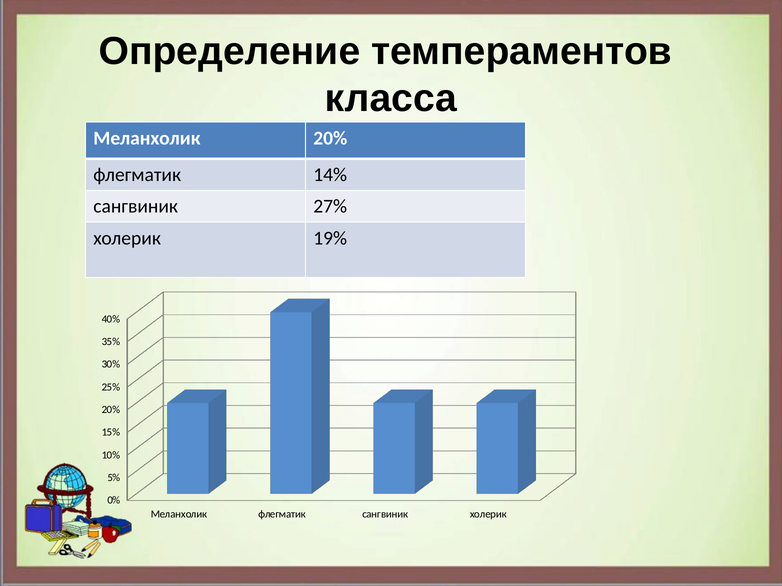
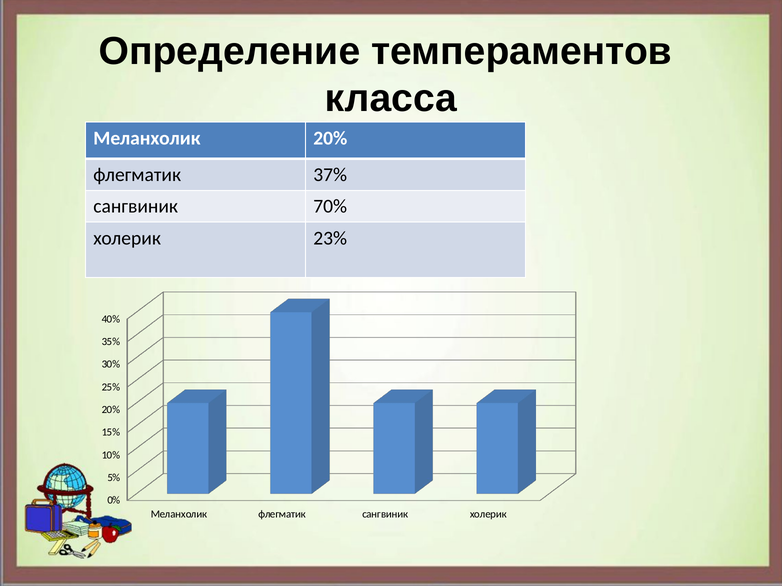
14%: 14% -> 37% (330, 175)
27%: 27% -> 70% (330, 207)
19%: 19% -> 23% (330, 238)
